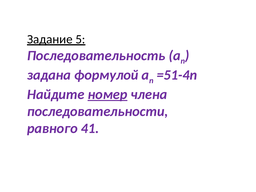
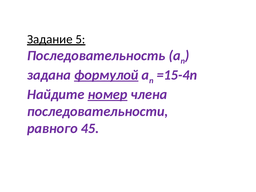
формулой underline: none -> present (106, 75)
=51-4n: =51-4n -> =15-4n (177, 75)
41: 41 -> 45 (90, 128)
